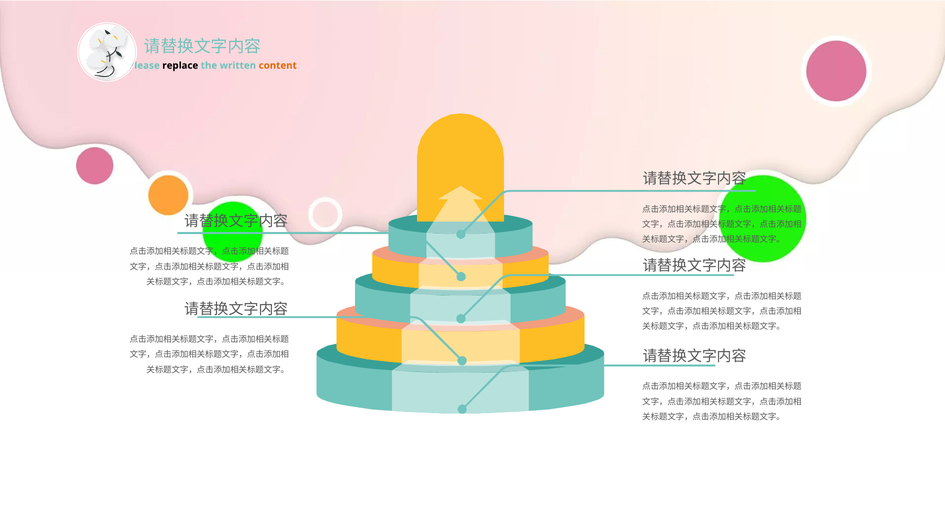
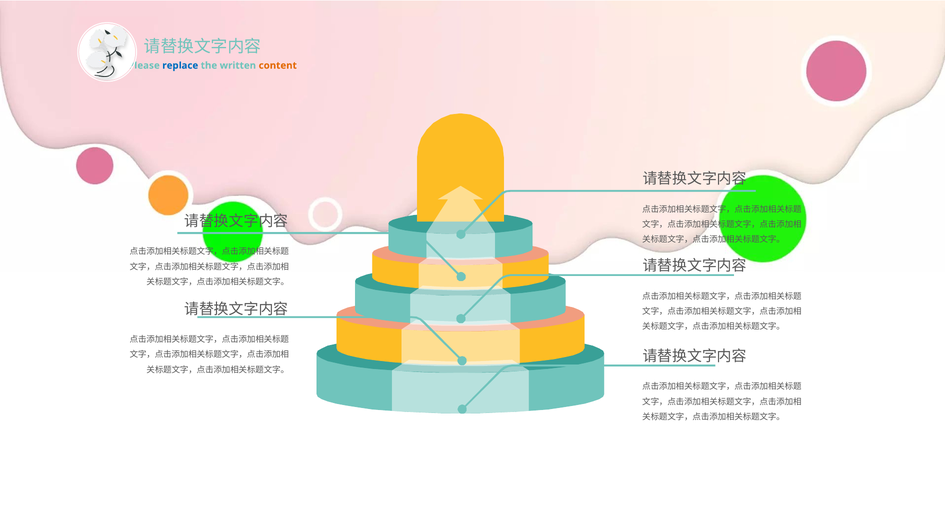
replace colour: black -> blue (180, 65)
